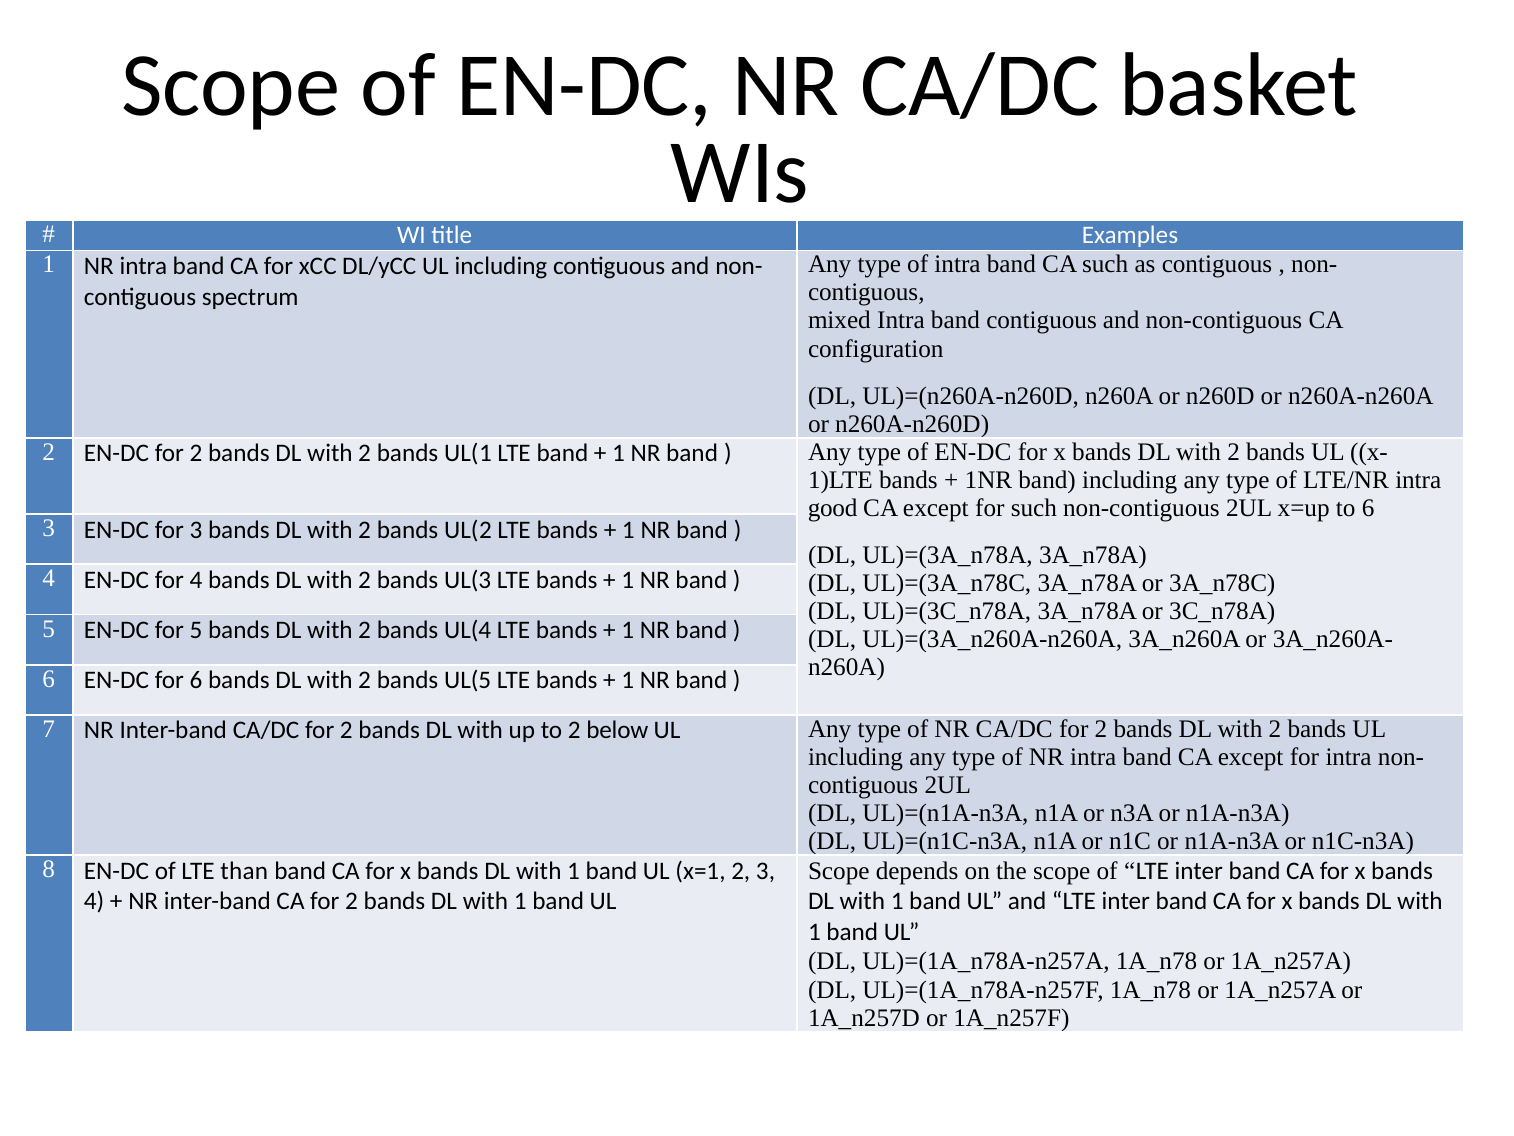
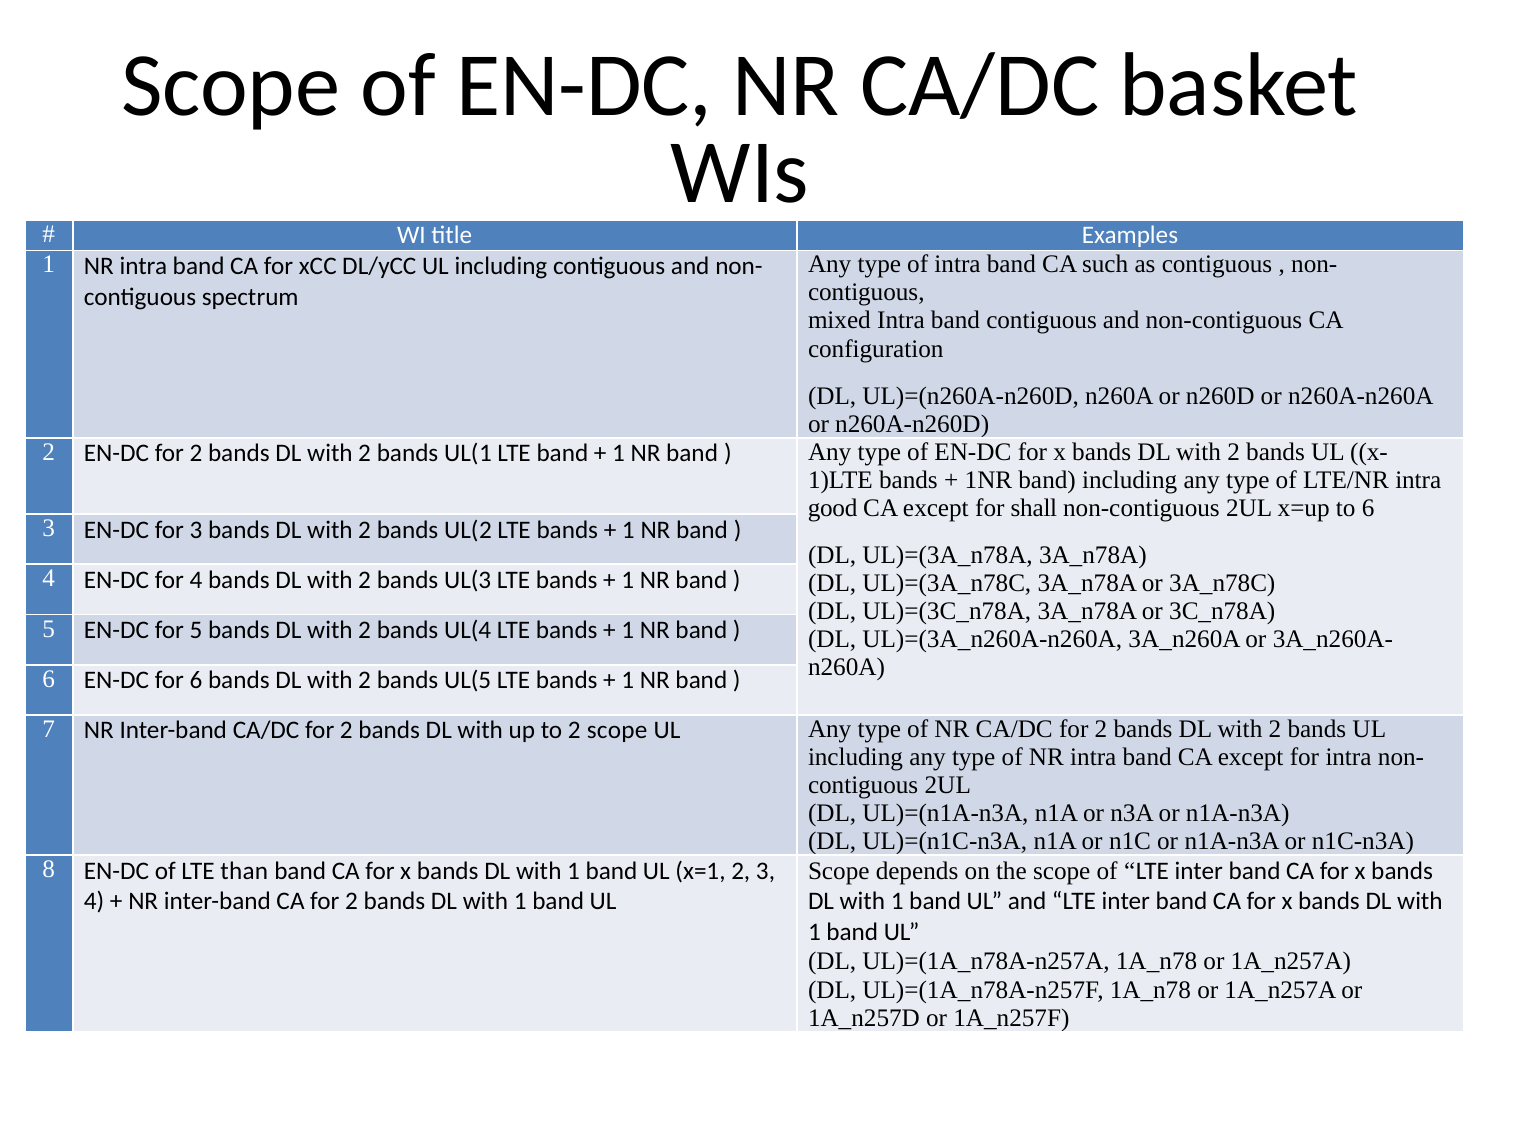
for such: such -> shall (1034, 508)
2 below: below -> scope (617, 730)
